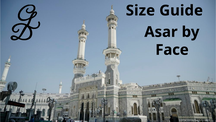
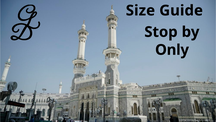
Asar: Asar -> Stop (161, 32)
Face: Face -> Only (172, 50)
